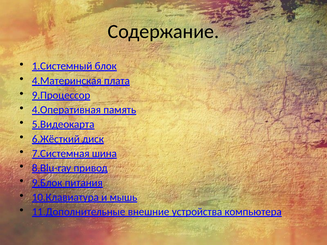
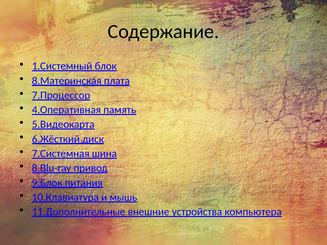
4.Материнская: 4.Материнская -> 8.Материнская (67, 81)
9.Процессор: 9.Процессор -> 7.Процессор (61, 95)
